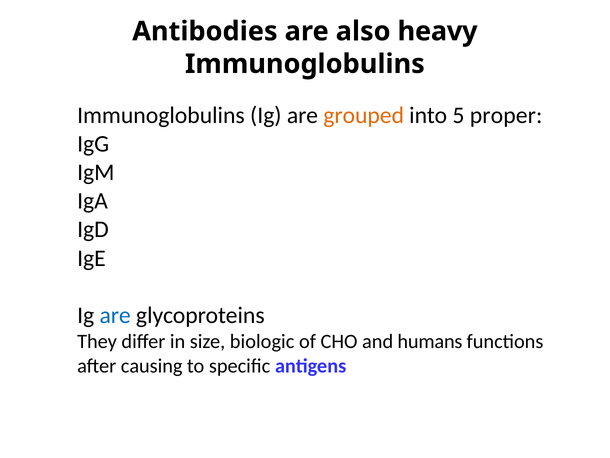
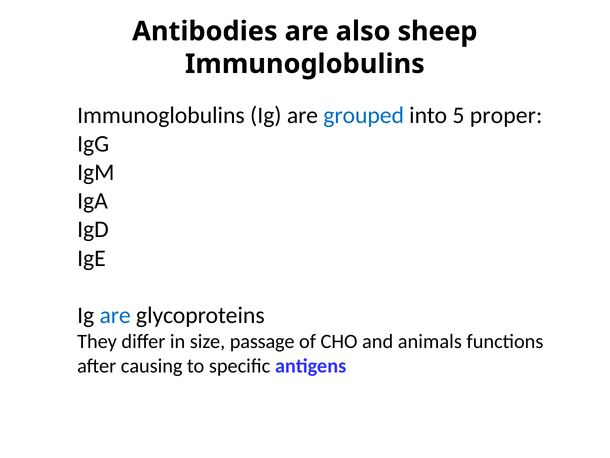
heavy: heavy -> sheep (438, 31)
grouped colour: orange -> blue (364, 115)
biologic: biologic -> passage (262, 341)
humans: humans -> animals (430, 341)
